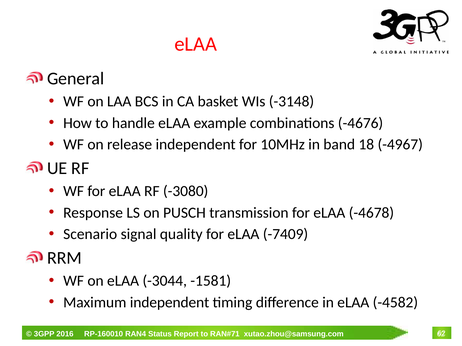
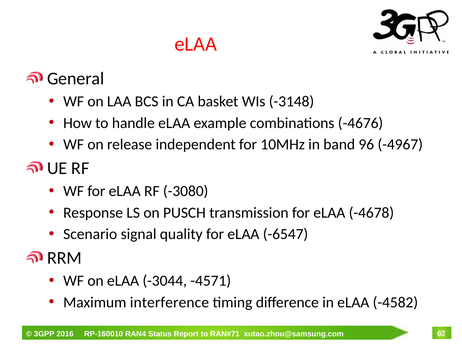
18: 18 -> 96 (366, 145)
-7409: -7409 -> -6547 (286, 235)
-1581: -1581 -> -4571 (211, 281)
Maximum independent: independent -> interference (169, 303)
